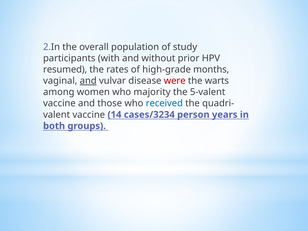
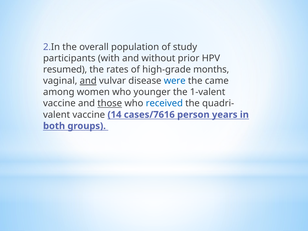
were colour: red -> blue (175, 81)
warts: warts -> came (217, 81)
majority: majority -> younger (152, 92)
5-valent: 5-valent -> 1-valent (208, 92)
those underline: none -> present (110, 103)
cases/3234: cases/3234 -> cases/7616 (149, 115)
